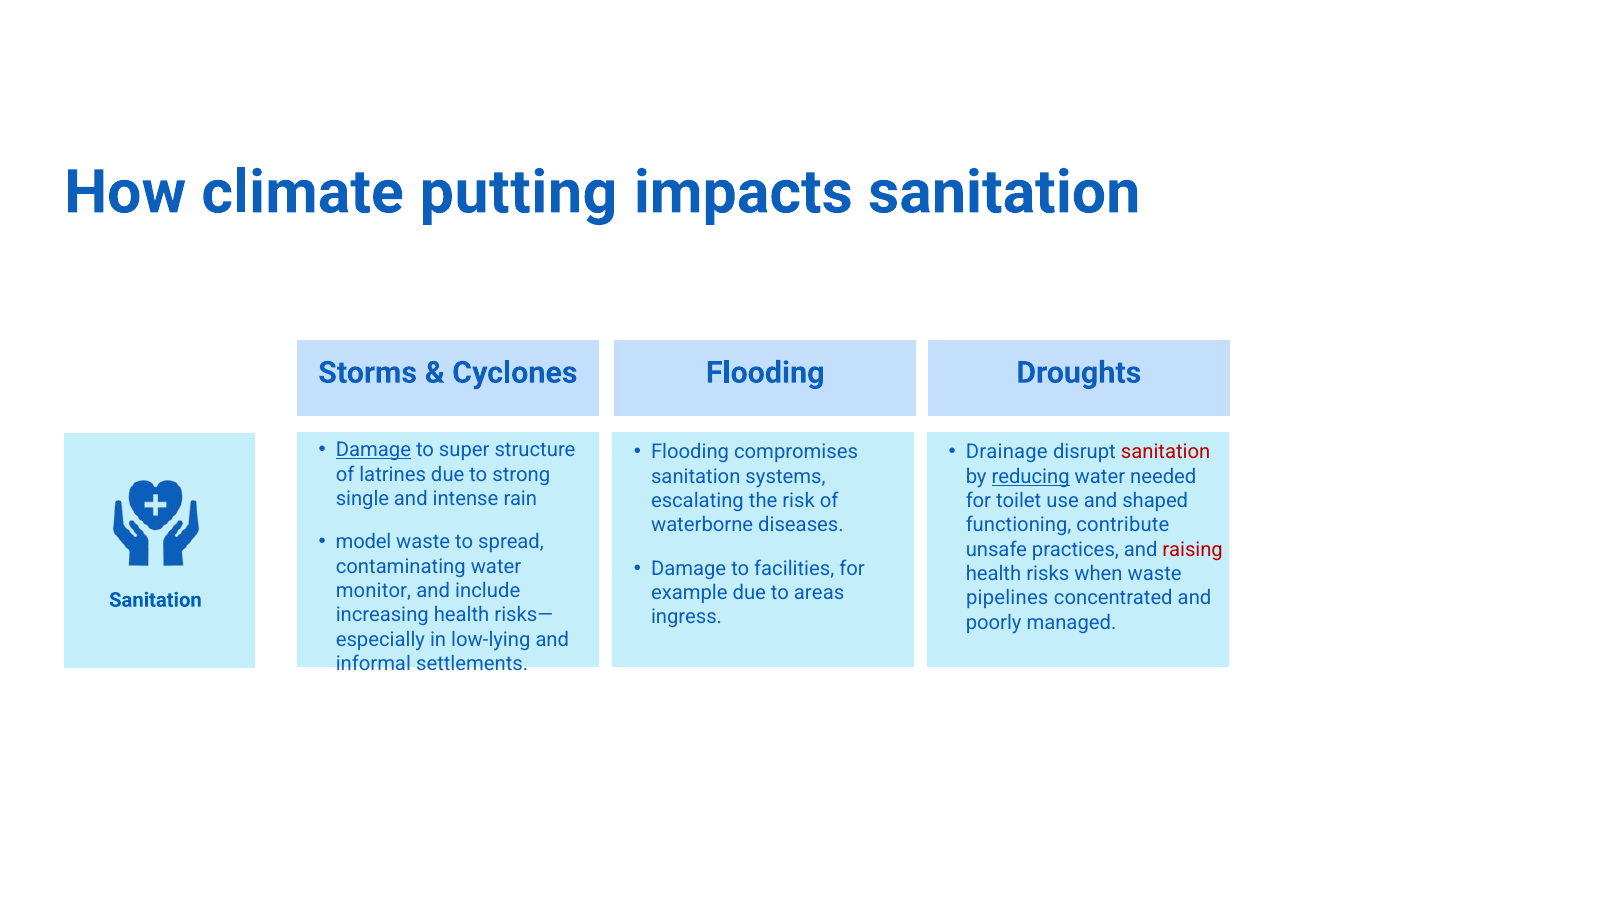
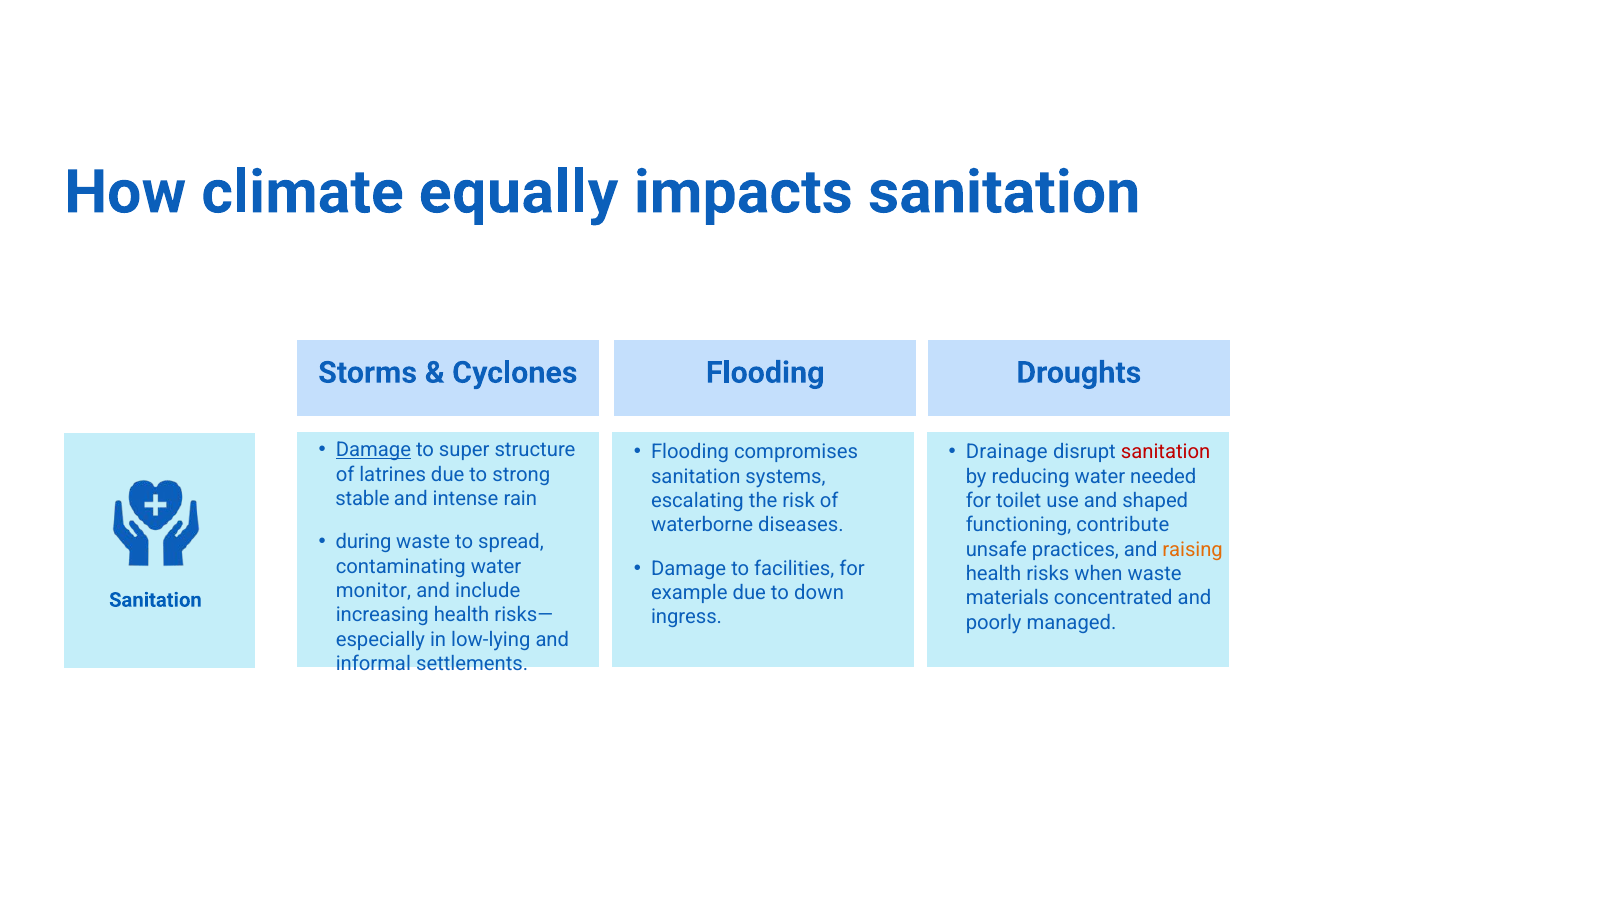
putting: putting -> equally (519, 192)
reducing underline: present -> none (1031, 476)
single: single -> stable (363, 499)
model: model -> during (364, 542)
raising colour: red -> orange (1193, 549)
areas: areas -> down (819, 593)
pipelines: pipelines -> materials (1007, 598)
